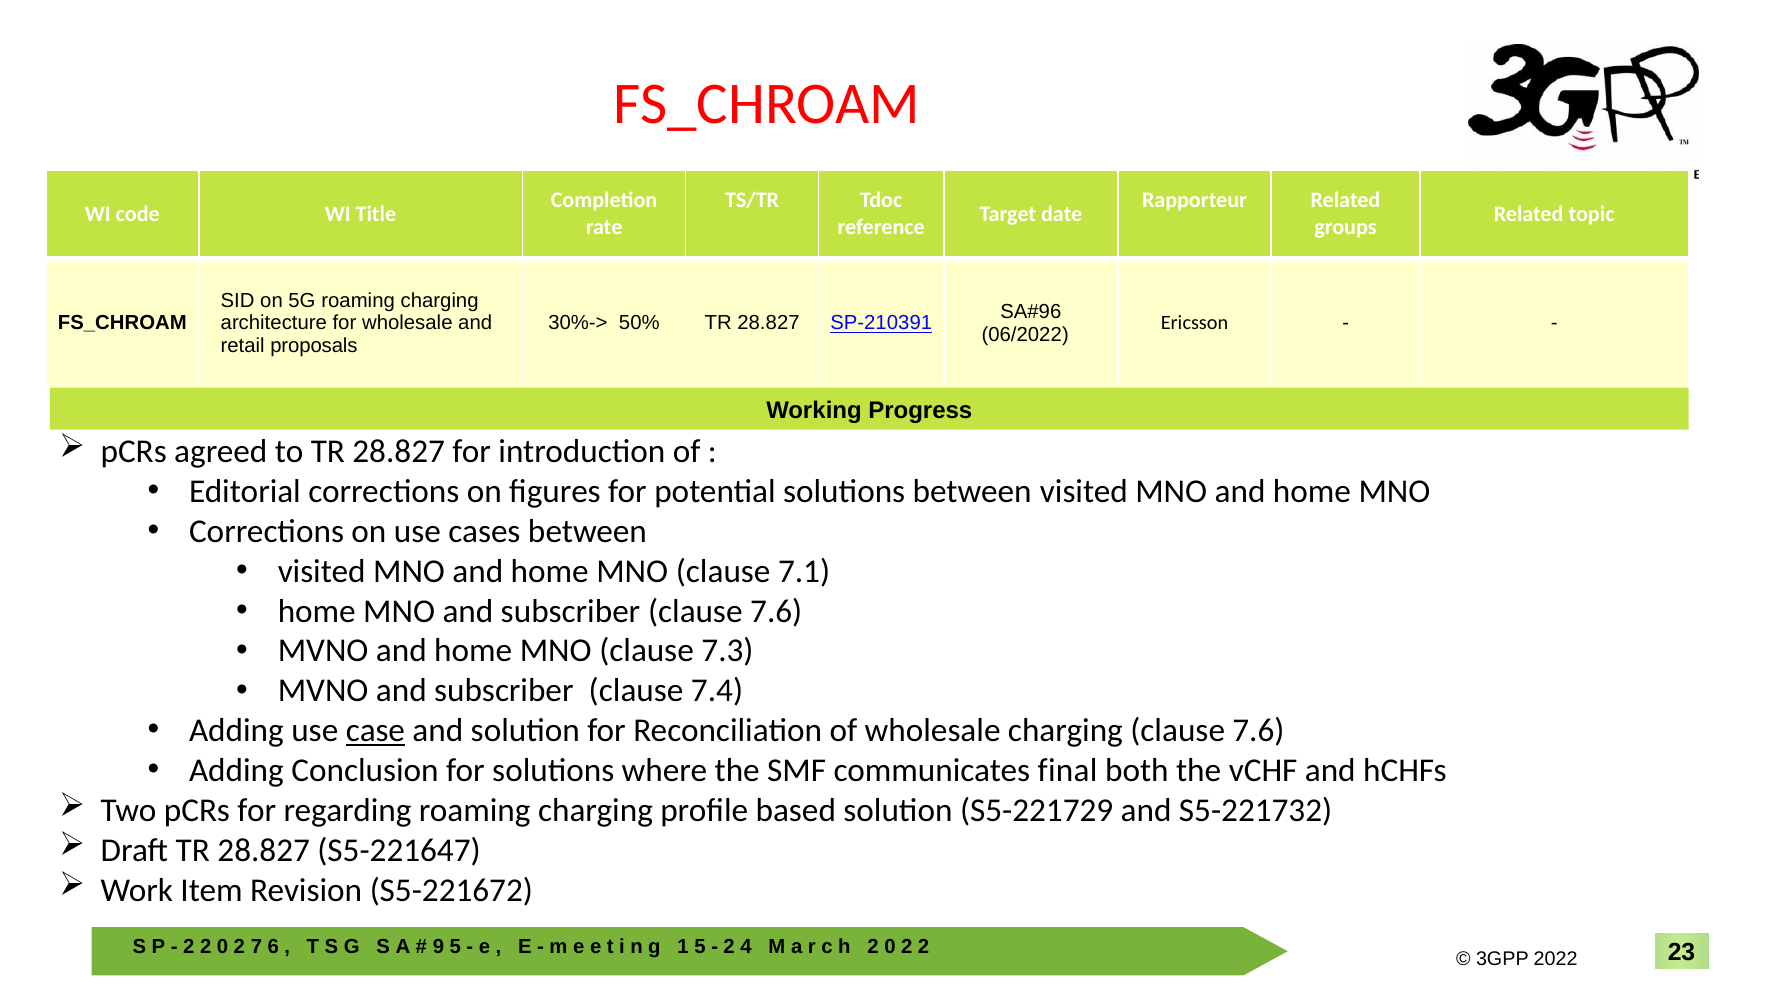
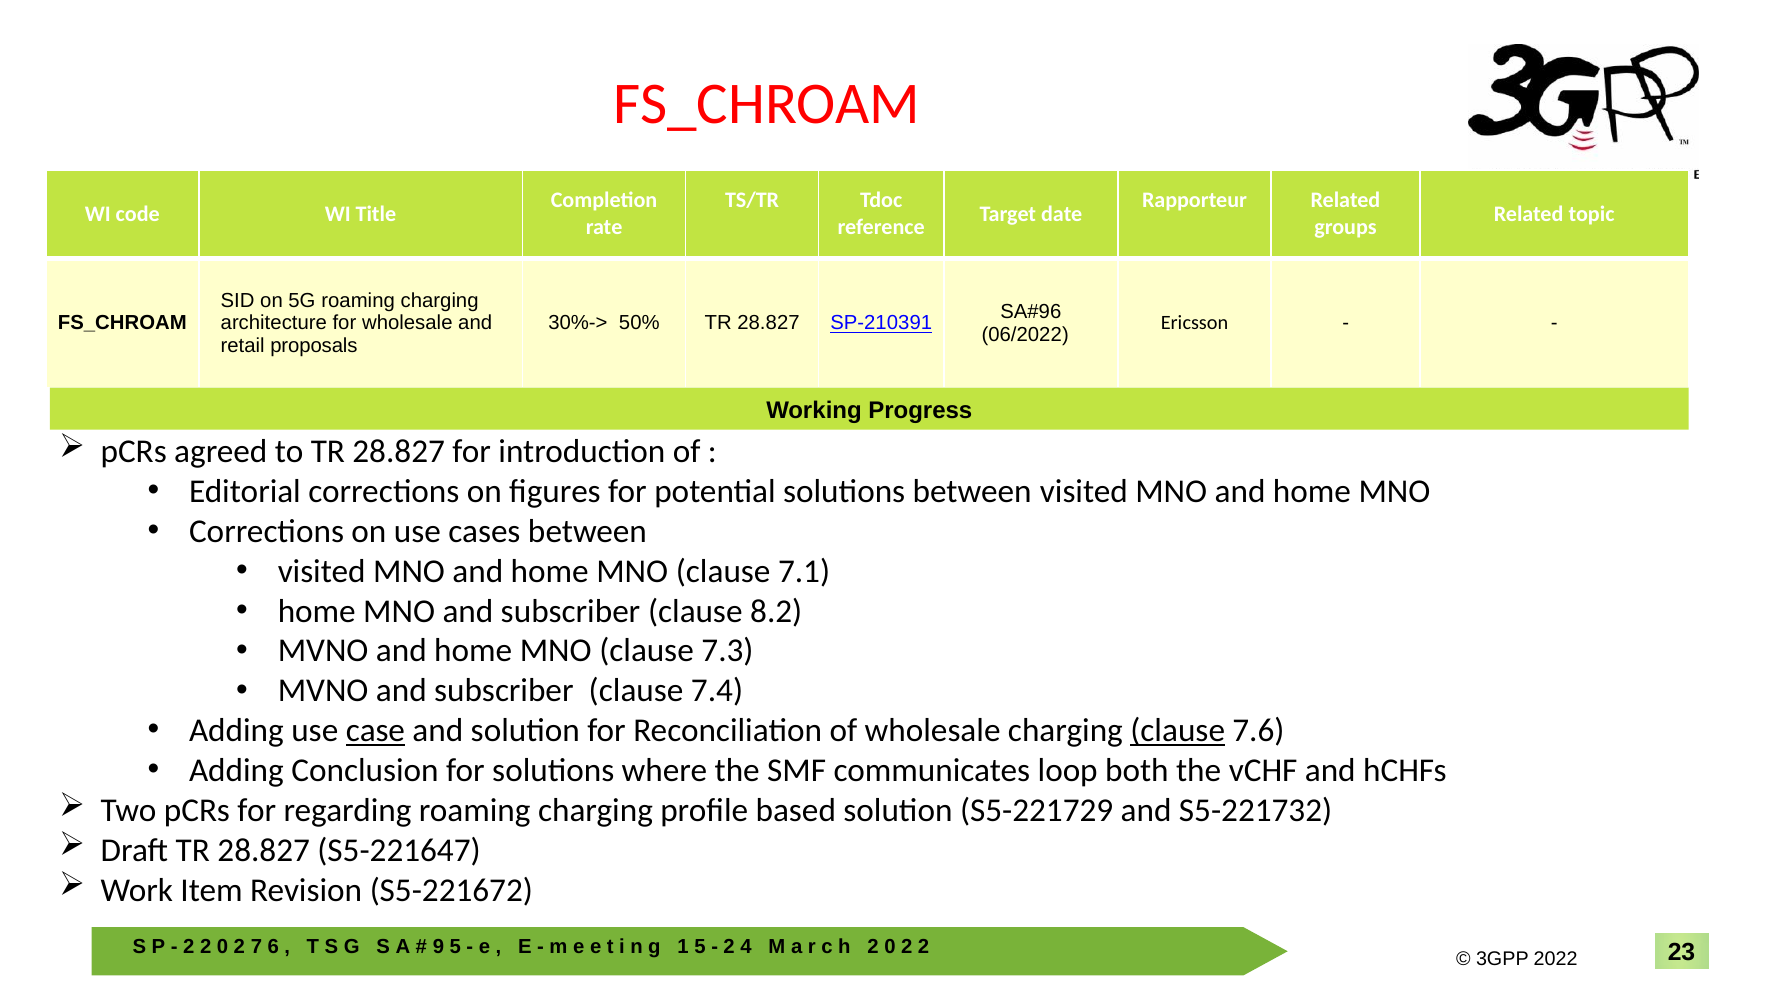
subscriber clause 7.6: 7.6 -> 8.2 (776, 611)
clause underline: none -> present (1178, 731)
final: final -> loop (1068, 771)
